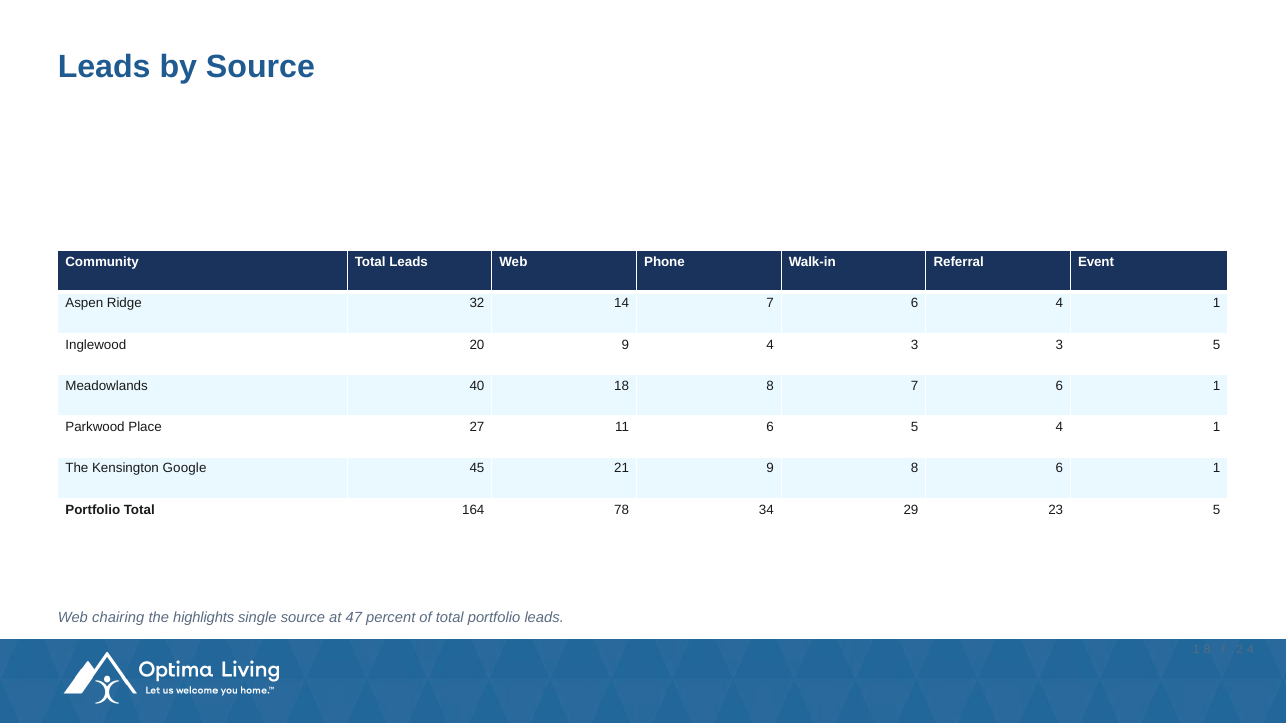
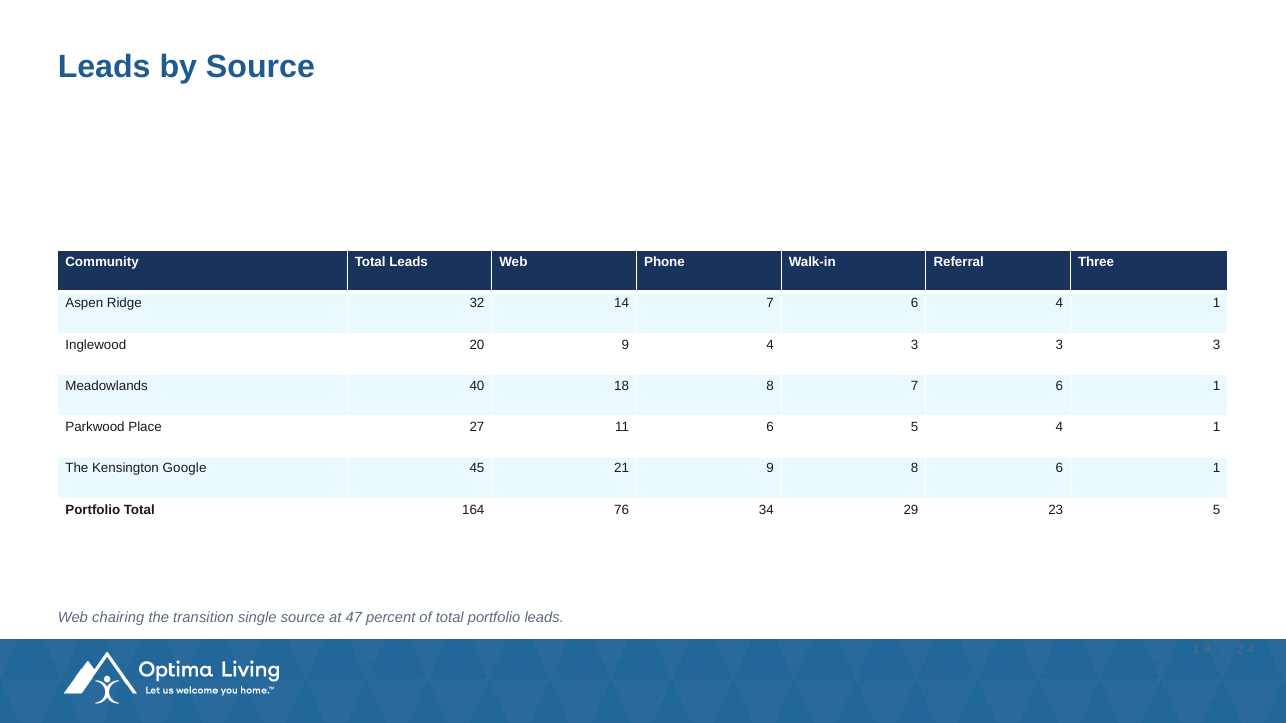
Event: Event -> Three (1096, 262)
3 3 5: 5 -> 3 (1217, 345)
78: 78 -> 76 (622, 510)
highlights: highlights -> transition (204, 617)
